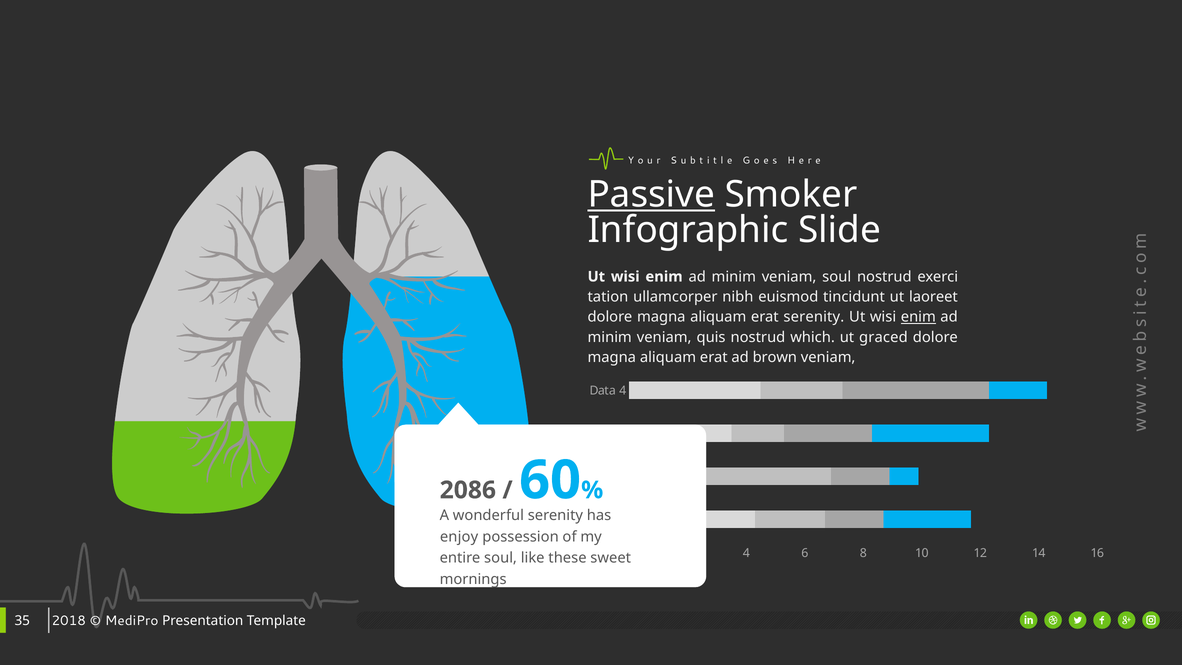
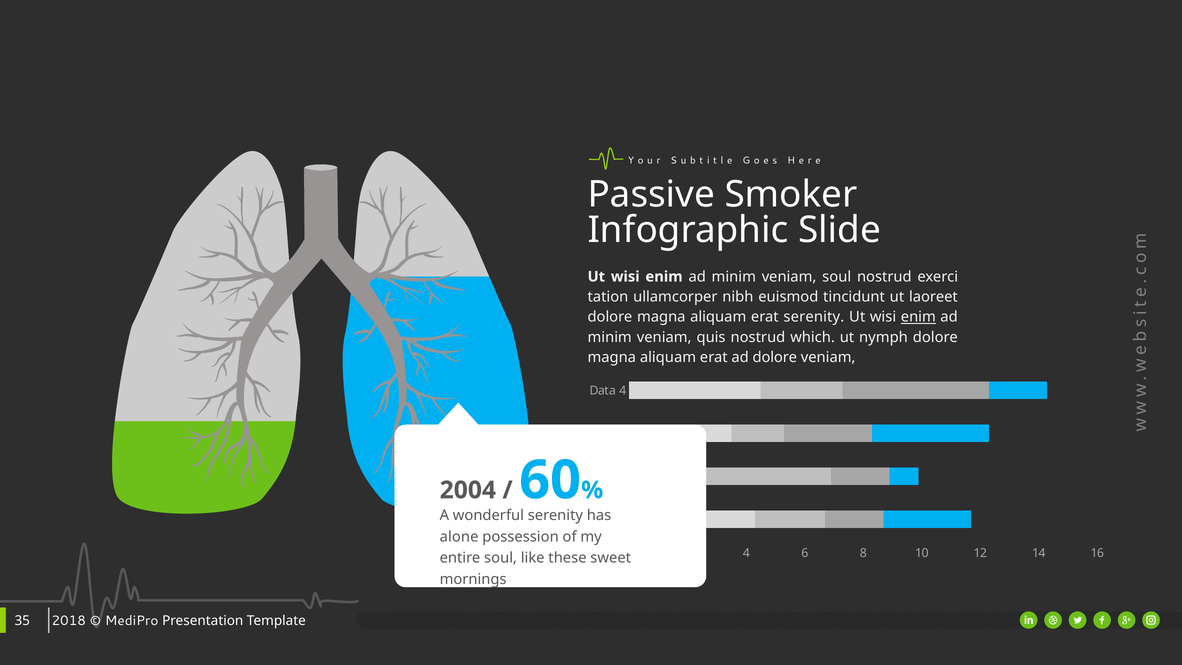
Passive underline: present -> none (651, 195)
graced: graced -> nymph (883, 337)
ad brown: brown -> dolore (775, 357)
2086: 2086 -> 2004 (468, 490)
enjoy: enjoy -> alone (459, 537)
